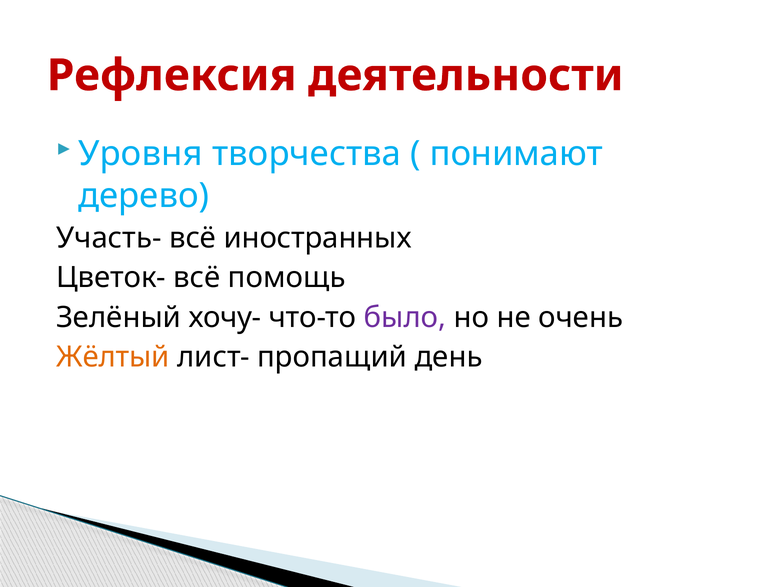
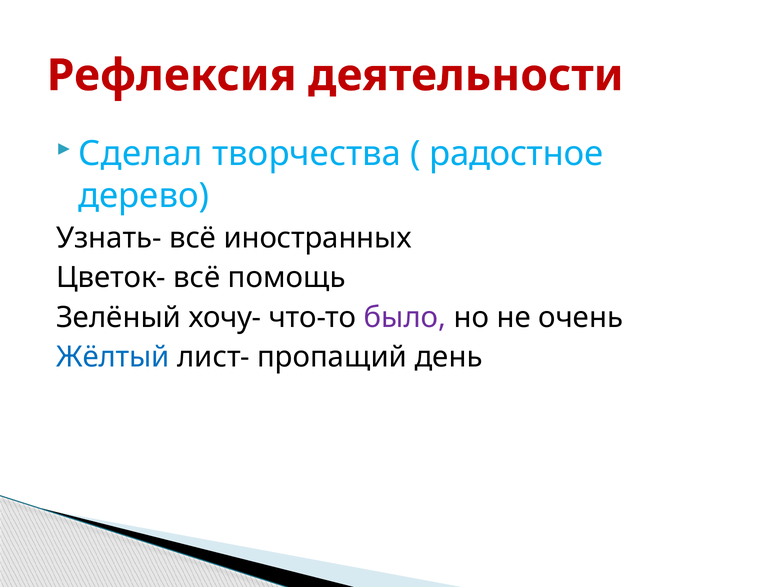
Уровня: Уровня -> Сделал (140, 154)
понимают: понимают -> радостное (516, 154)
Участь-: Участь- -> Узнать- (109, 238)
Жёлтый colour: orange -> blue (113, 357)
